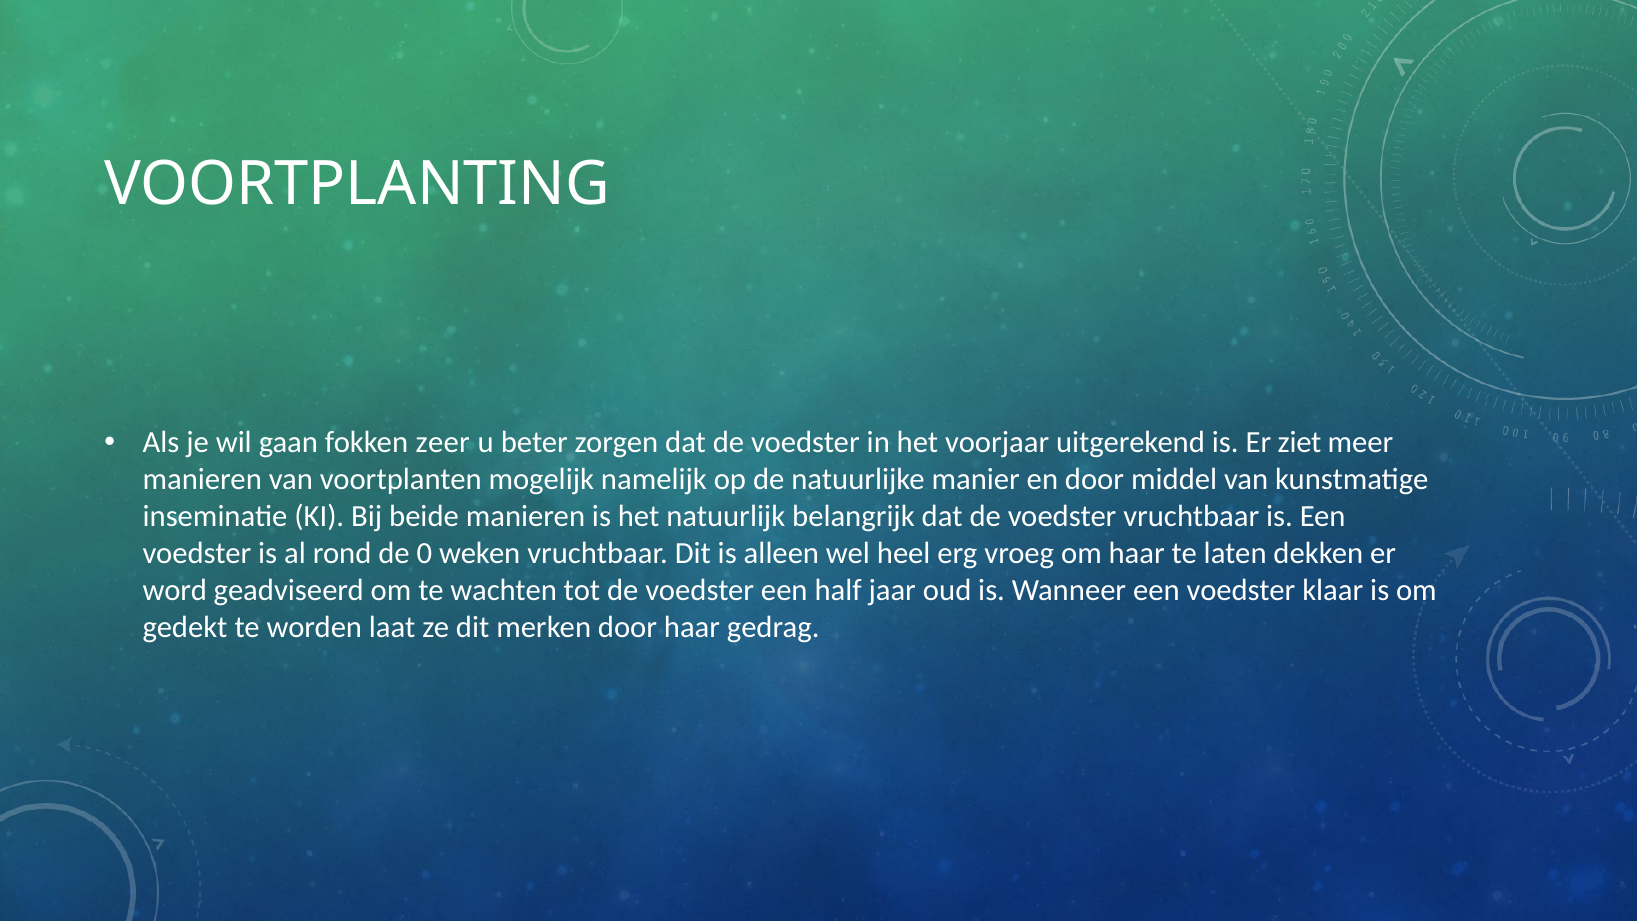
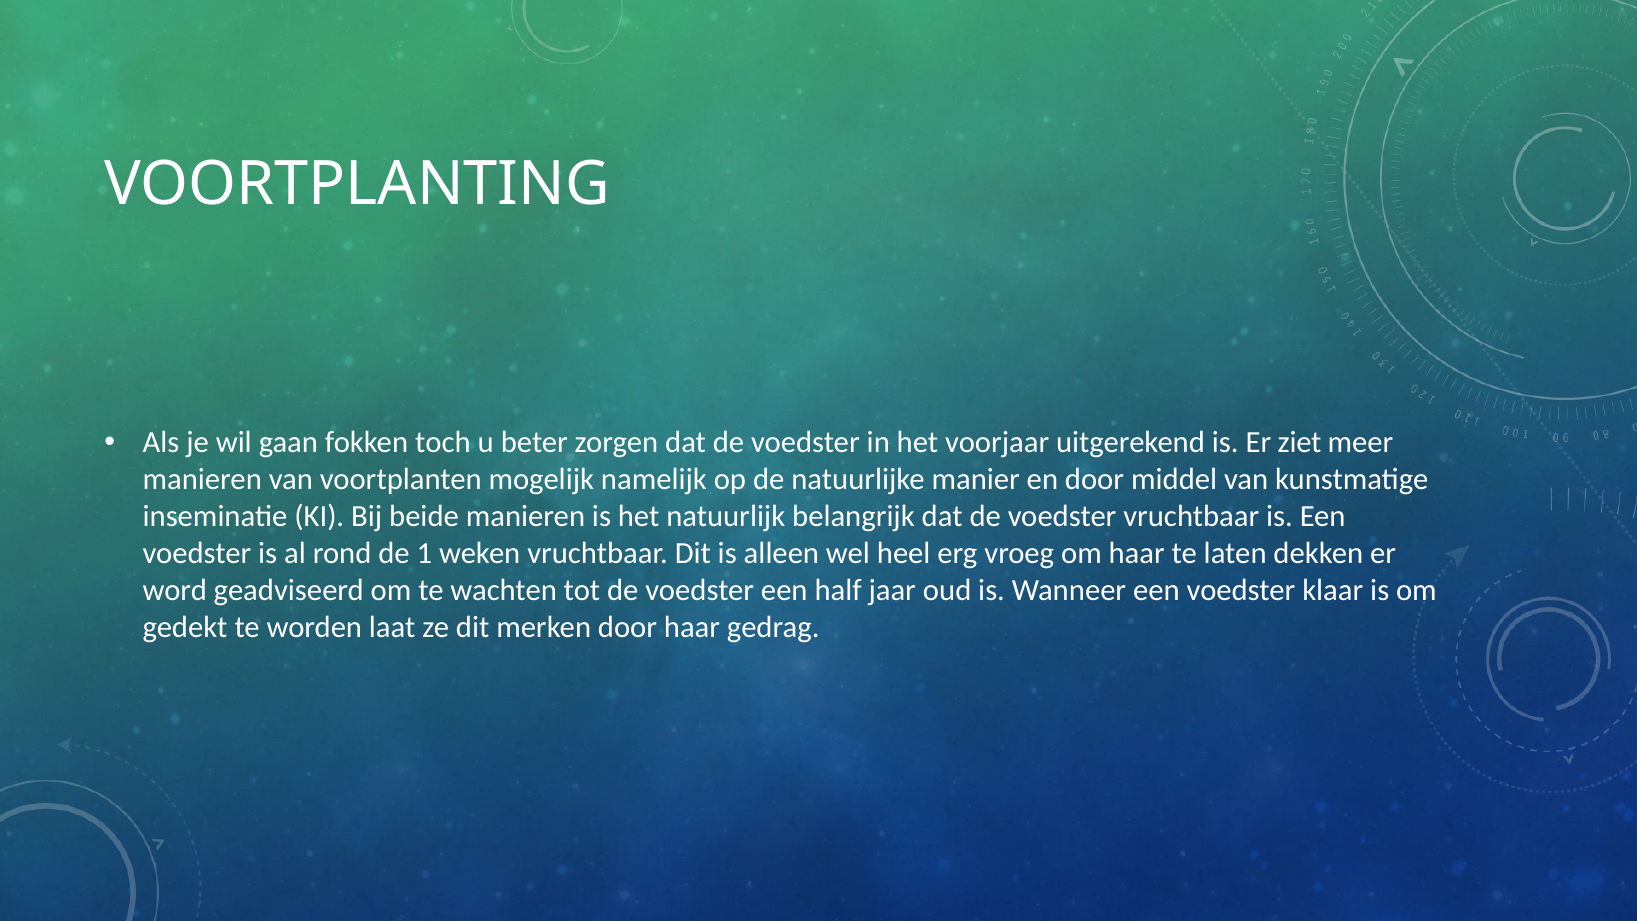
zeer: zeer -> toch (443, 443)
0: 0 -> 1 (424, 553)
